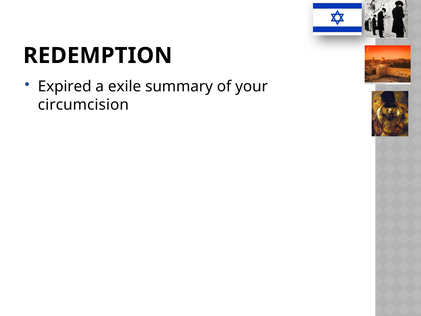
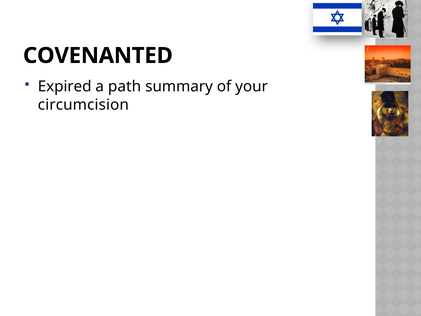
REDEMPTION: REDEMPTION -> COVENANTED (98, 56)
exile: exile -> path (125, 86)
